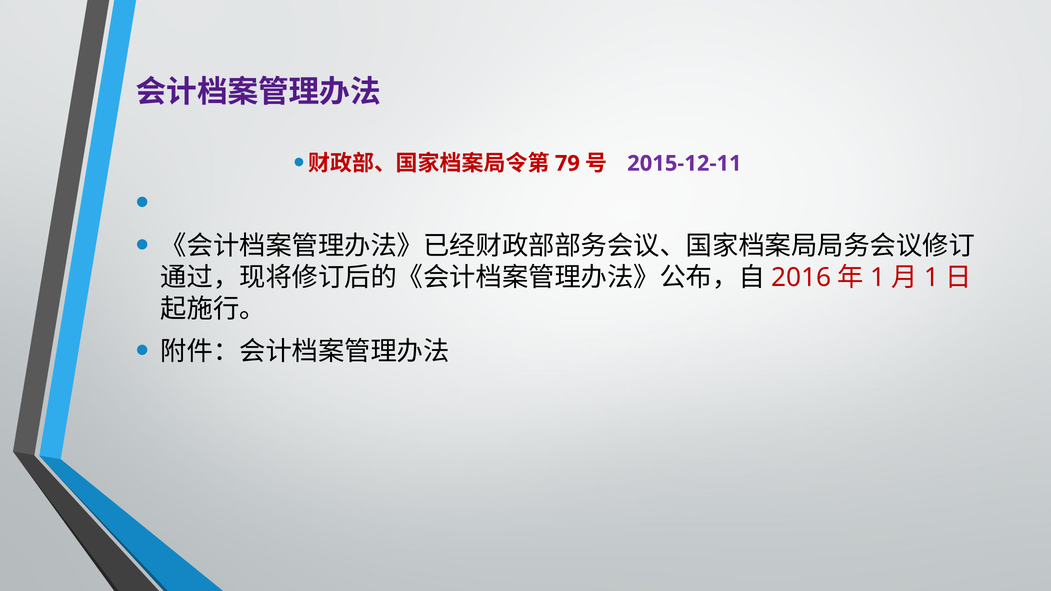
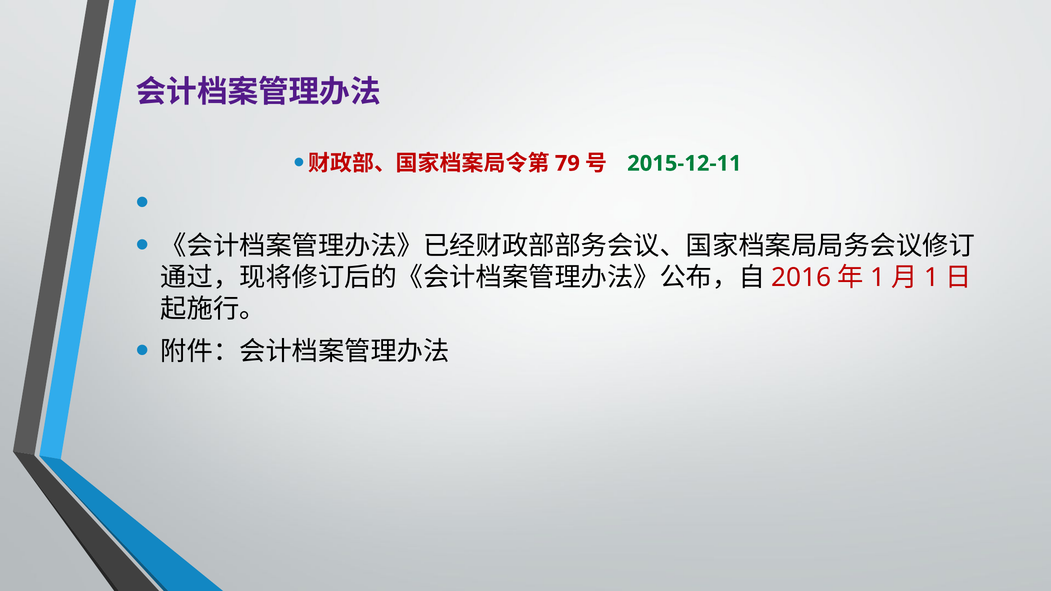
2015-12-11 colour: purple -> green (684, 164)
